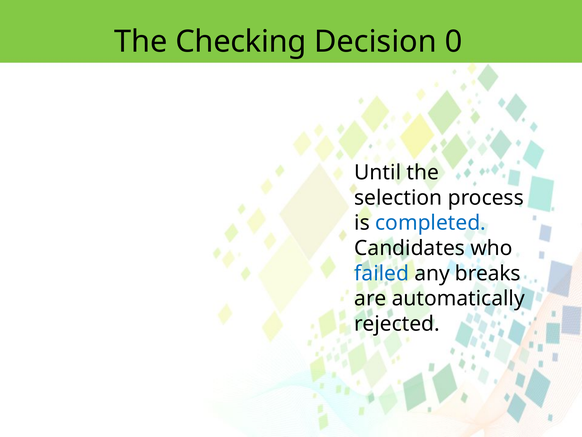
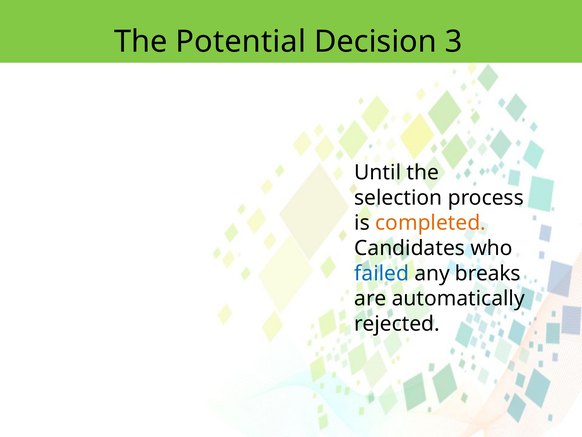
Checking: Checking -> Potential (241, 42)
0: 0 -> 3 (454, 42)
completed colour: blue -> orange (431, 223)
